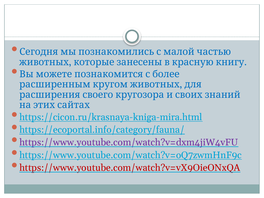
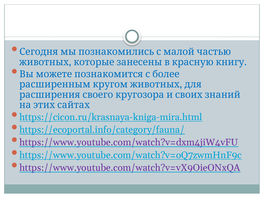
https://www.youtube.com/watch?v=vX9OieONxQA colour: red -> purple (130, 168)
